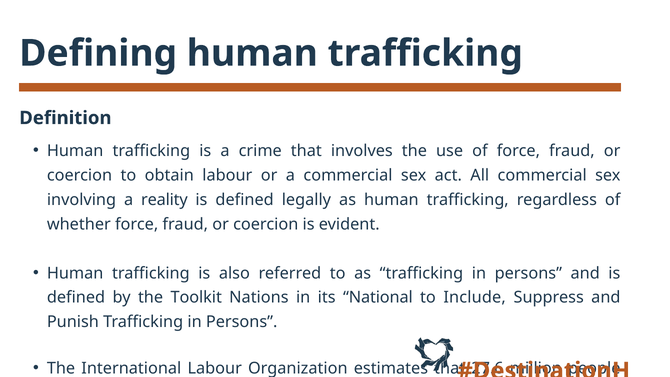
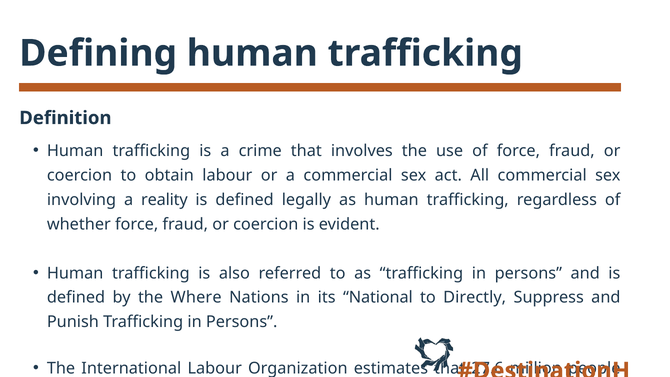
Toolkit: Toolkit -> Where (196, 297)
Include: Include -> Directly (475, 297)
